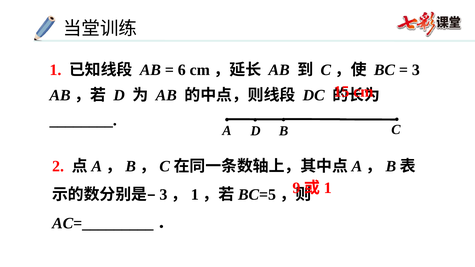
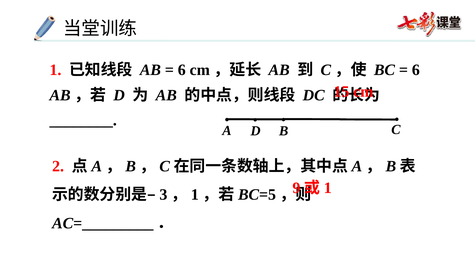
3: 3 -> 6 (416, 70)
